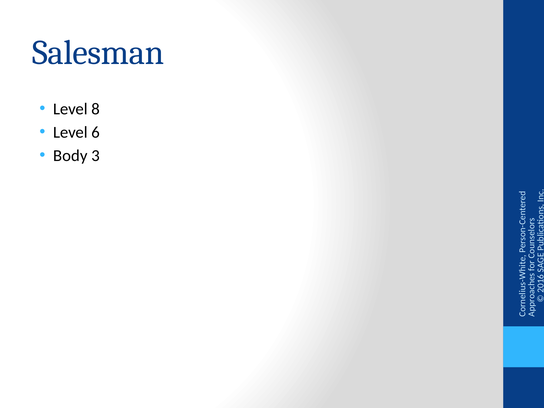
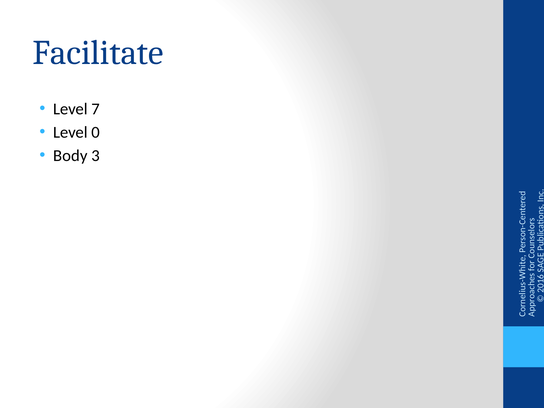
Salesman: Salesman -> Facilitate (98, 53)
8: 8 -> 7 (95, 109)
Level 6: 6 -> 0 (95, 132)
